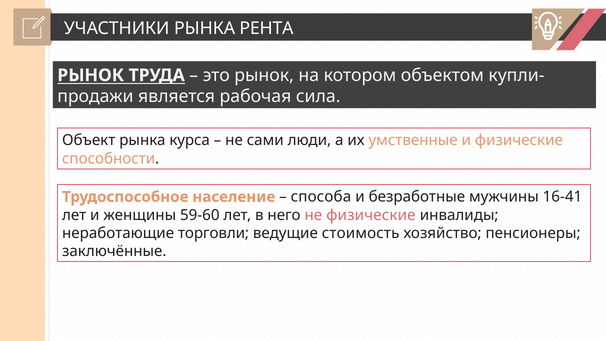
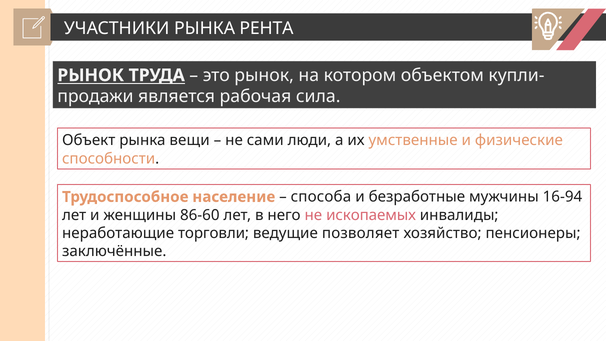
курса: курса -> вещи (190, 140)
16-41: 16-41 -> 16-94 (562, 197)
59-60: 59-60 -> 86-60 (200, 215)
не физические: физические -> ископаемых (371, 215)
стоимость: стоимость -> позволяет (361, 233)
